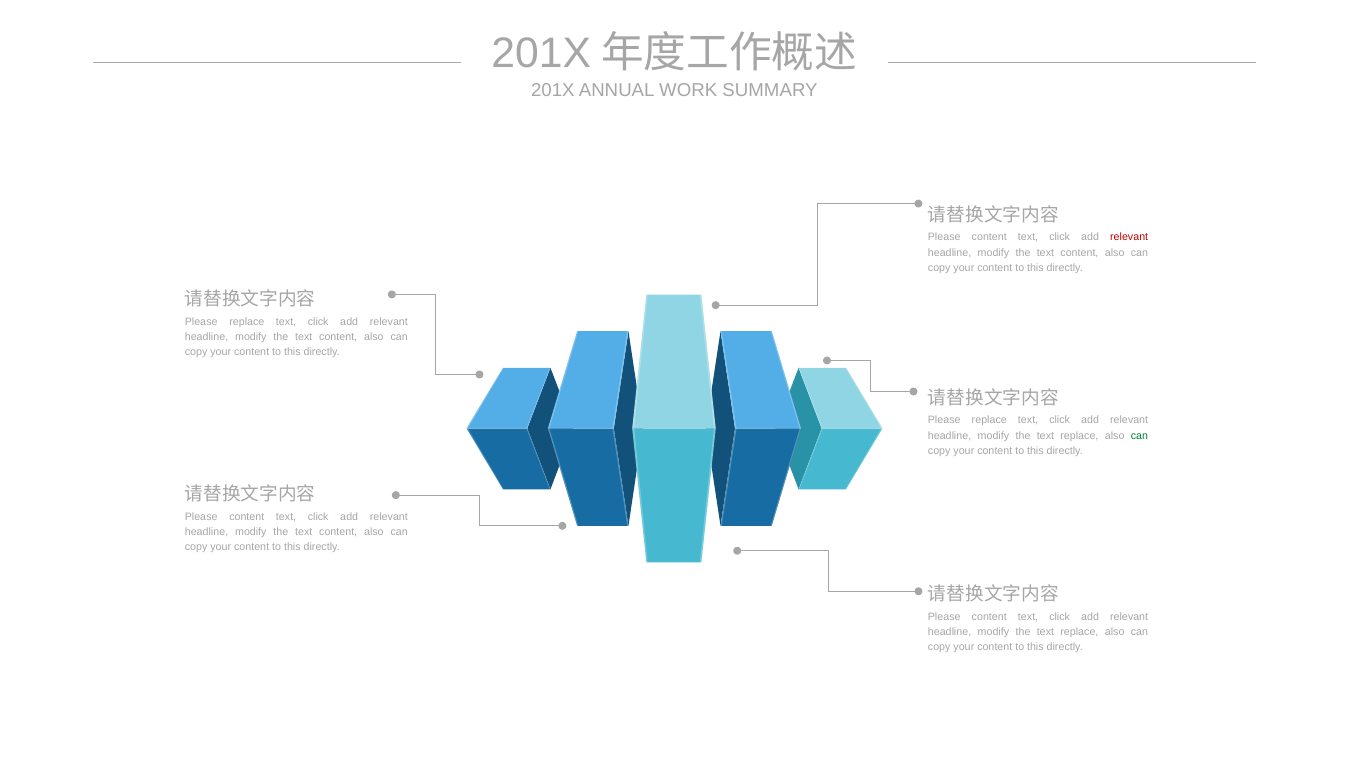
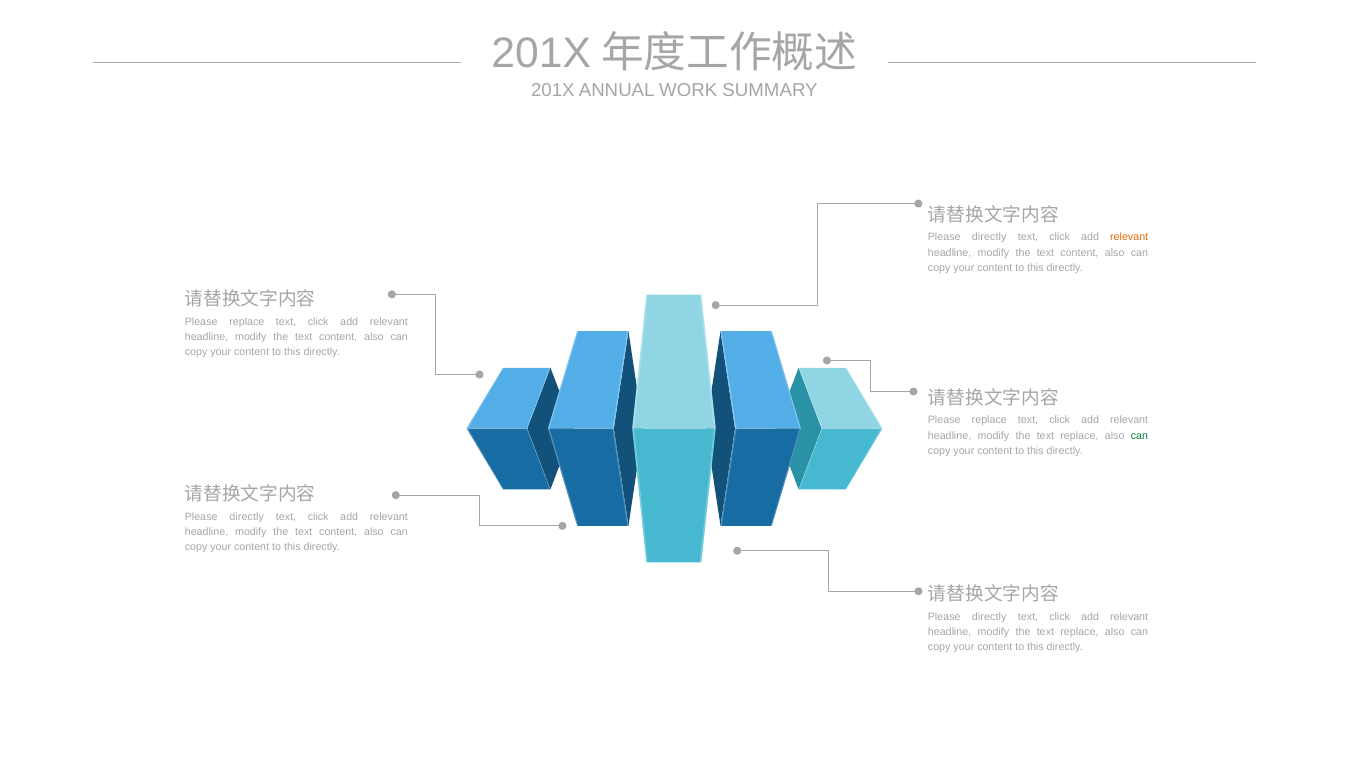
content: content -> directly (989, 237)
relevant colour: red -> orange (1129, 237)
content: content -> directly (247, 516)
content: content -> directly (989, 617)
